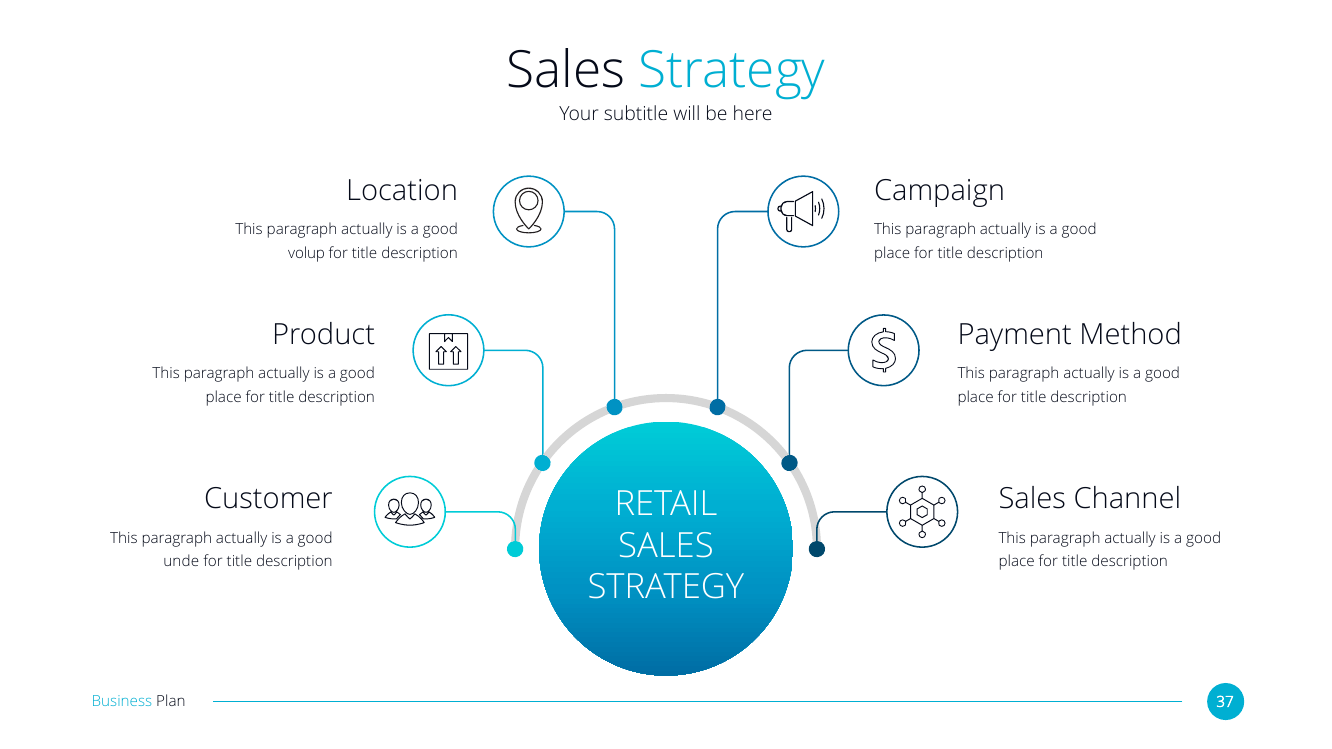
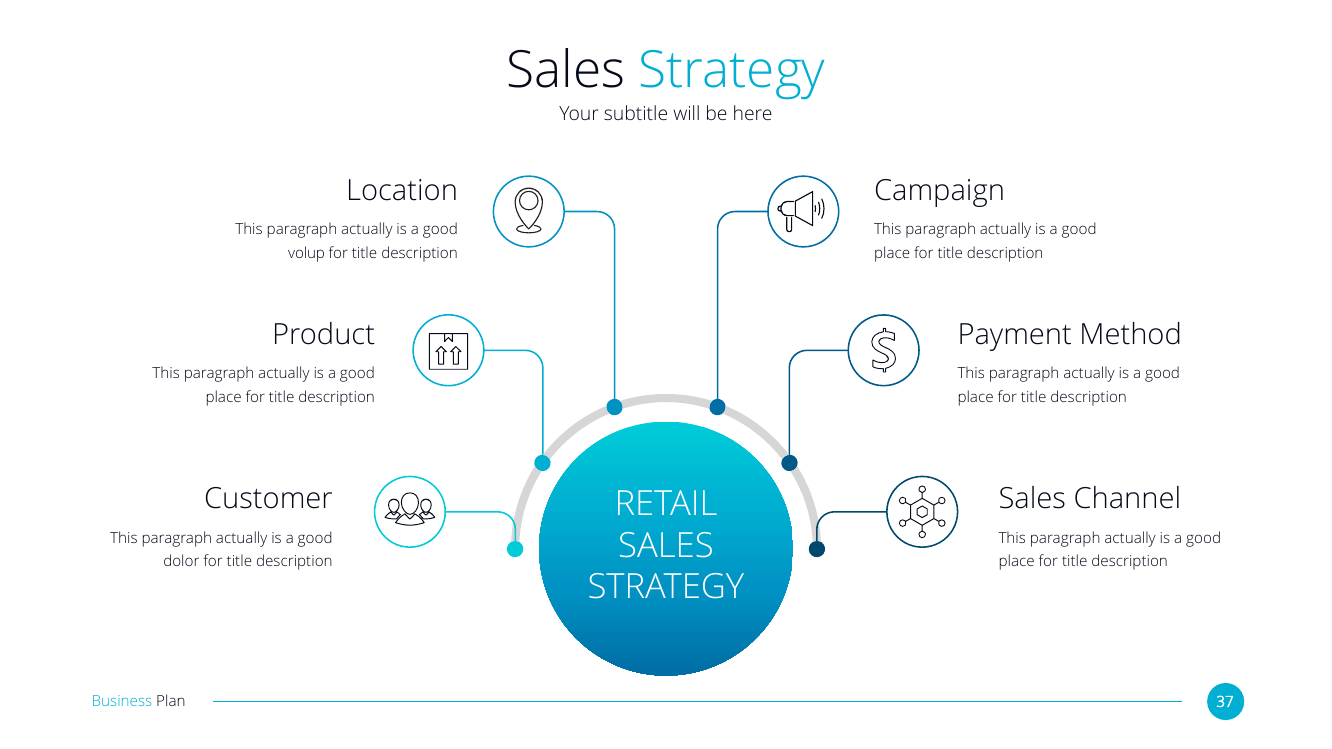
unde: unde -> dolor (181, 562)
